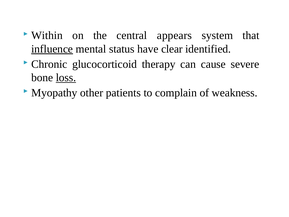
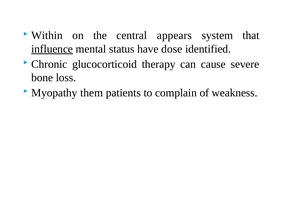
clear: clear -> dose (172, 49)
loss underline: present -> none (66, 78)
other: other -> them (92, 93)
